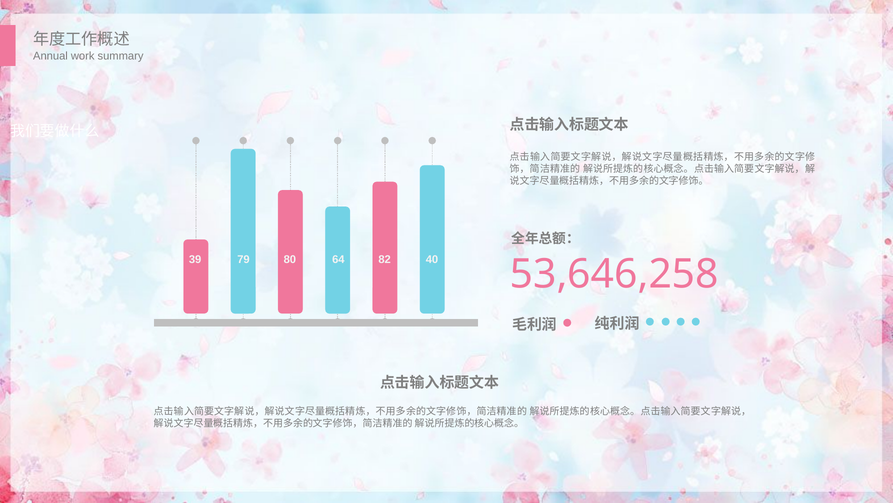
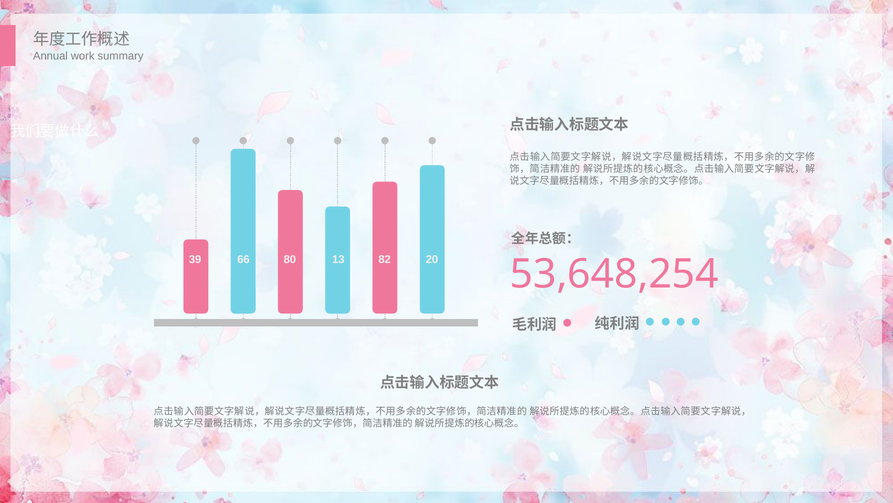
79: 79 -> 66 (244, 259)
64: 64 -> 13 (338, 259)
40: 40 -> 20 (432, 259)
53,646,258: 53,646,258 -> 53,648,254 (614, 274)
